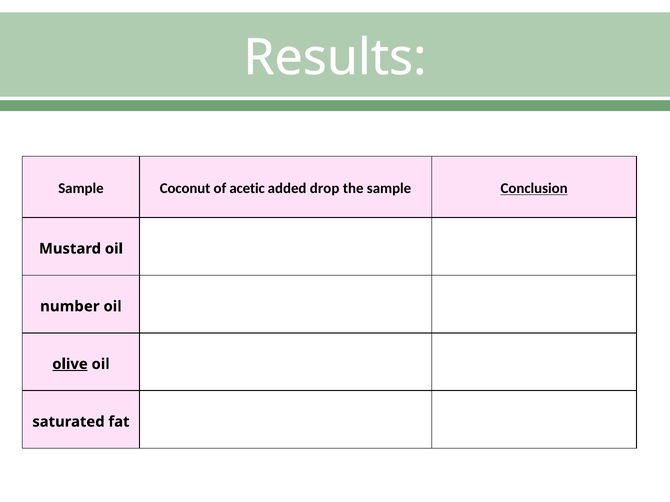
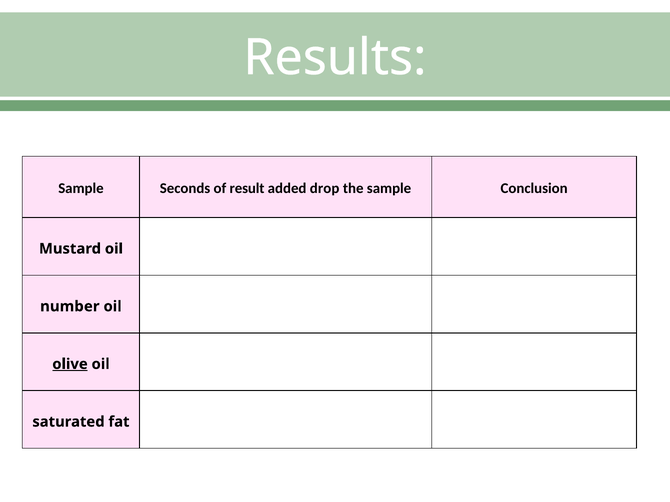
Coconut: Coconut -> Seconds (185, 189)
acetic: acetic -> result (247, 189)
Conclusion underline: present -> none (534, 189)
